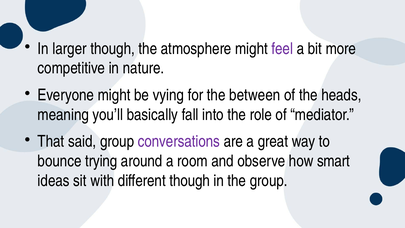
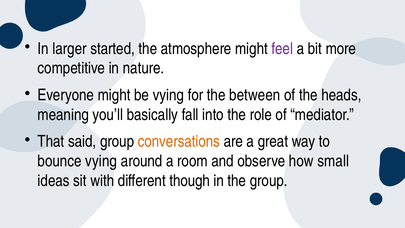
larger though: though -> started (113, 49)
conversations colour: purple -> orange (179, 141)
bounce trying: trying -> vying (101, 161)
smart: smart -> small (333, 161)
